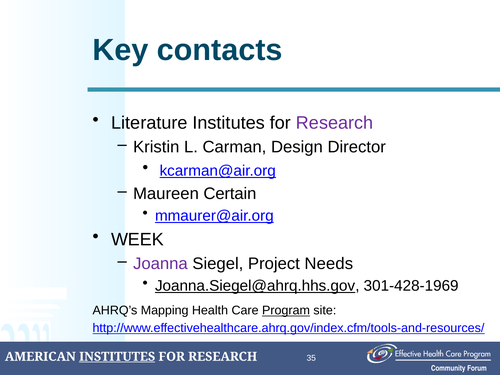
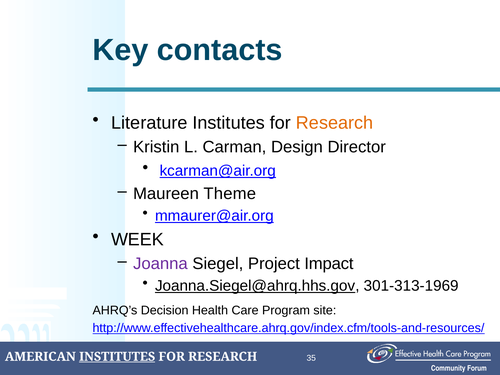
Research colour: purple -> orange (335, 123)
Certain: Certain -> Theme (230, 194)
Needs: Needs -> Impact (329, 264)
301-428-1969: 301-428-1969 -> 301-313-1969 (411, 286)
Mapping: Mapping -> Decision (165, 311)
Program underline: present -> none (286, 311)
